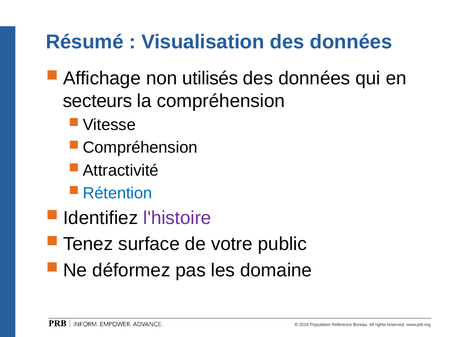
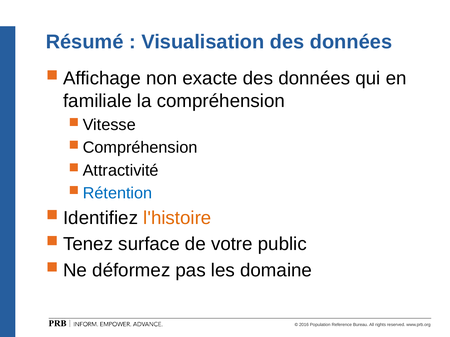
utilisés: utilisés -> exacte (210, 79)
secteurs: secteurs -> familiale (97, 101)
l'histoire colour: purple -> orange (177, 218)
